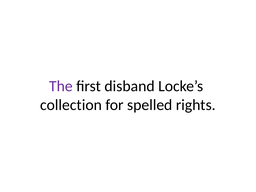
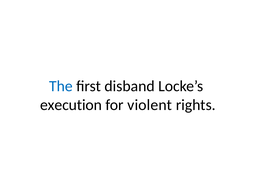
The colour: purple -> blue (61, 86)
collection: collection -> execution (71, 105)
spelled: spelled -> violent (150, 105)
